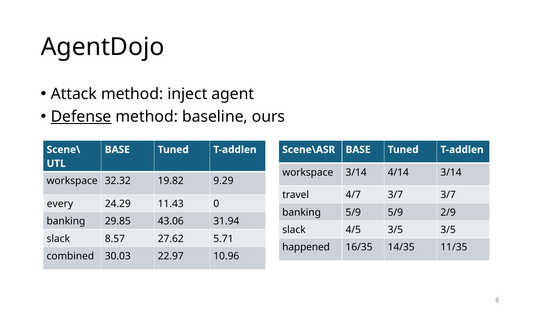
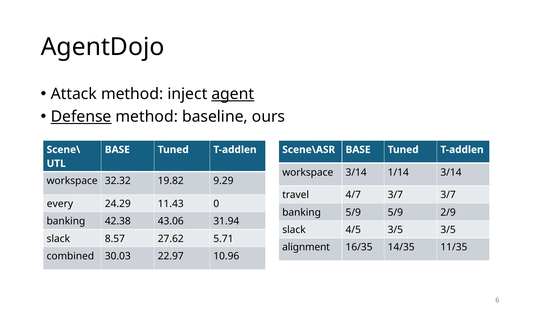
agent underline: none -> present (233, 94)
4/14: 4/14 -> 1/14 (398, 172)
29.85: 29.85 -> 42.38 (118, 221)
happened: happened -> alignment (306, 247)
